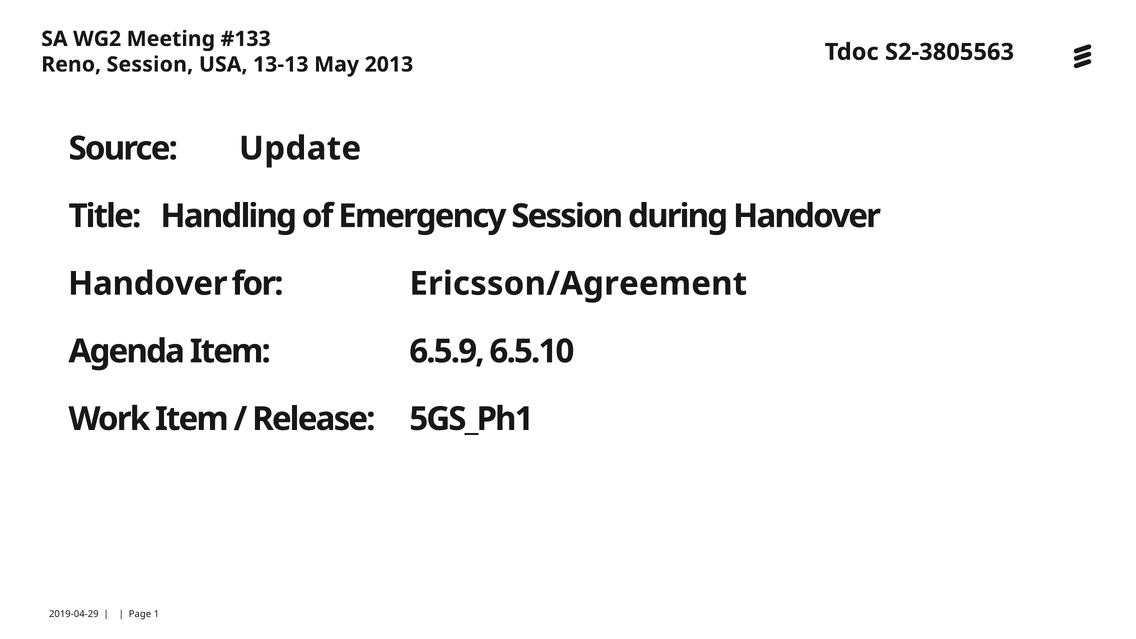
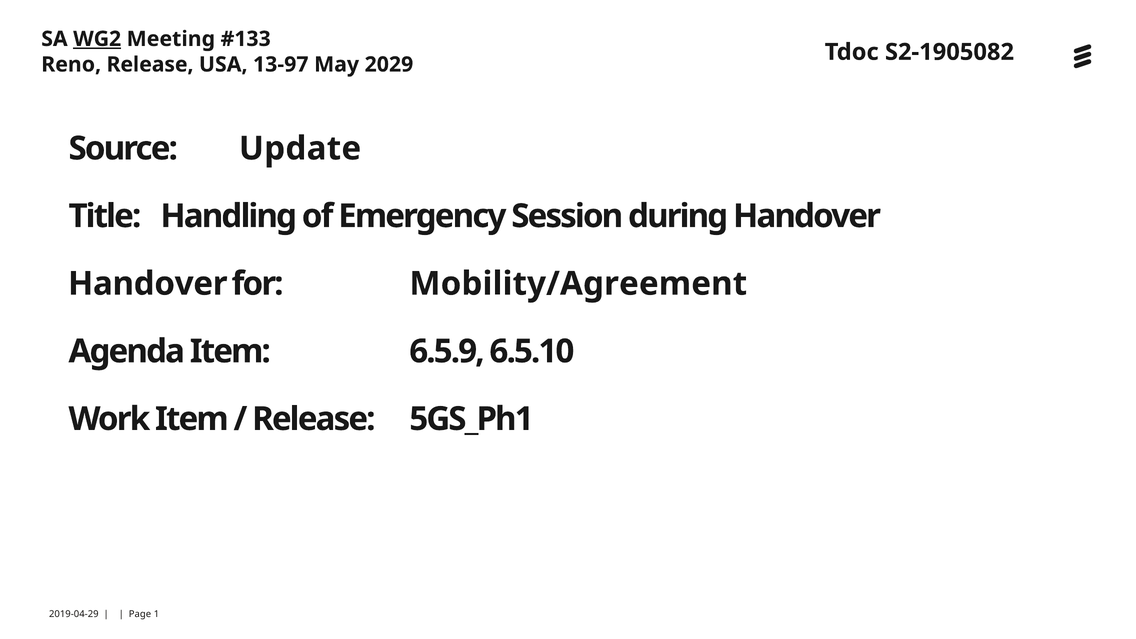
WG2 underline: none -> present (97, 39)
Reno Session: Session -> Release (150, 65)
13-13: 13-13 -> 13-97 (281, 65)
2013: 2013 -> 2029 (389, 65)
S2-3805563: S2-3805563 -> S2-1905082 (949, 52)
Ericsson/Agreement: Ericsson/Agreement -> Mobility/Agreement (578, 284)
